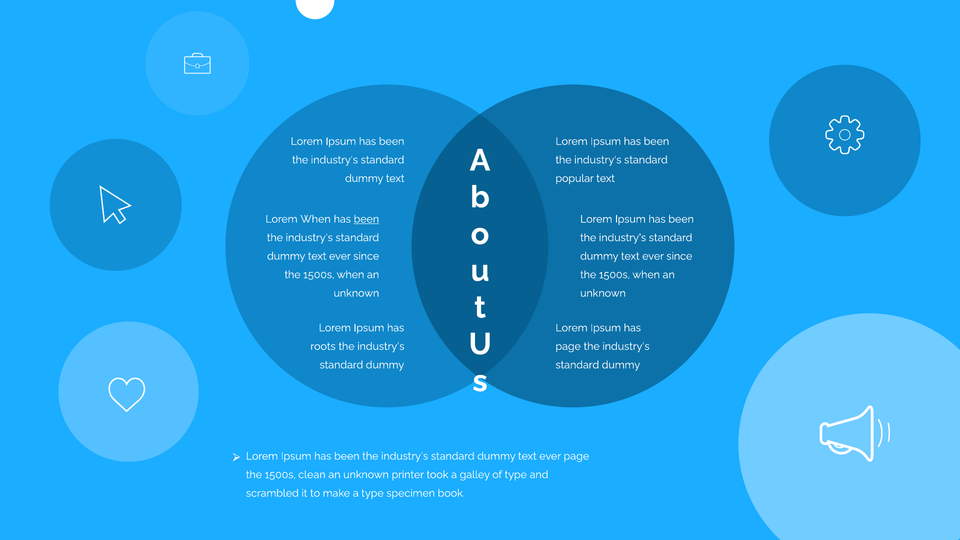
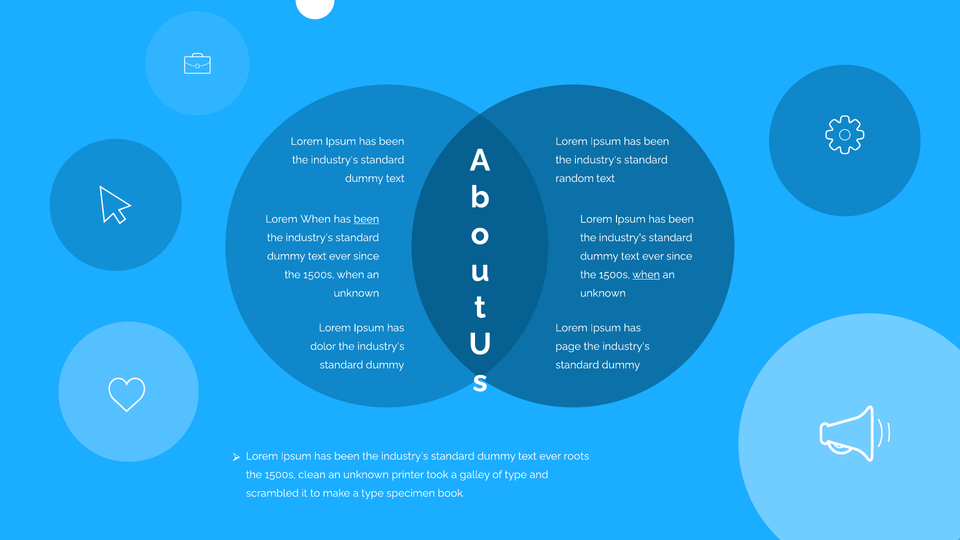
popular: popular -> random (575, 178)
when underline: none -> present (646, 275)
roots: roots -> dolor (323, 346)
ever page: page -> roots (576, 456)
